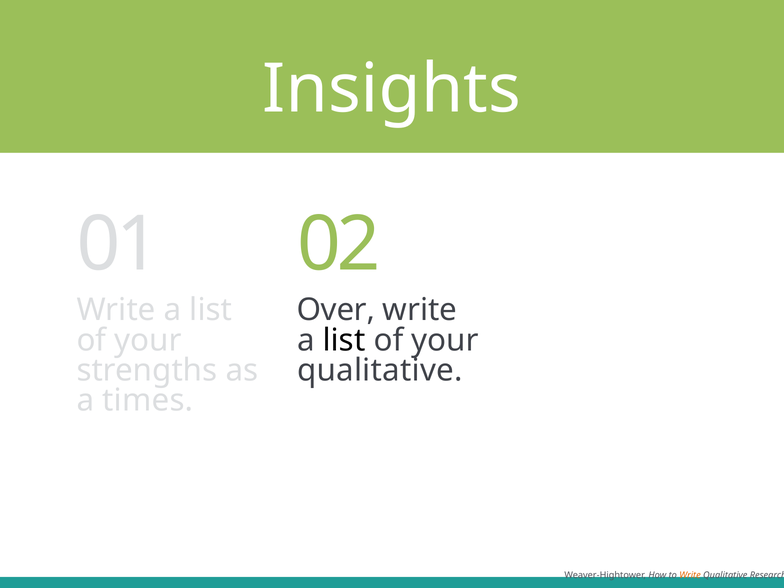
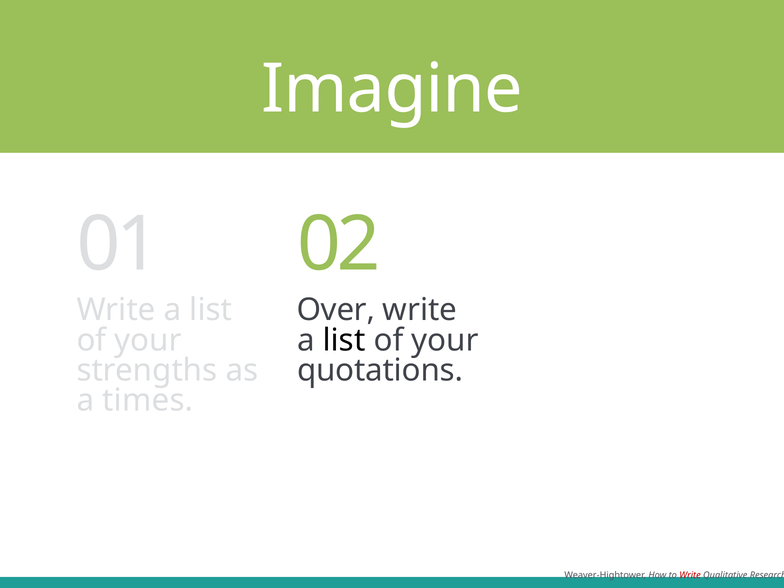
Insights: Insights -> Imagine (392, 89)
qualitative: qualitative -> quotations (380, 370)
Write colour: orange -> red (690, 575)
